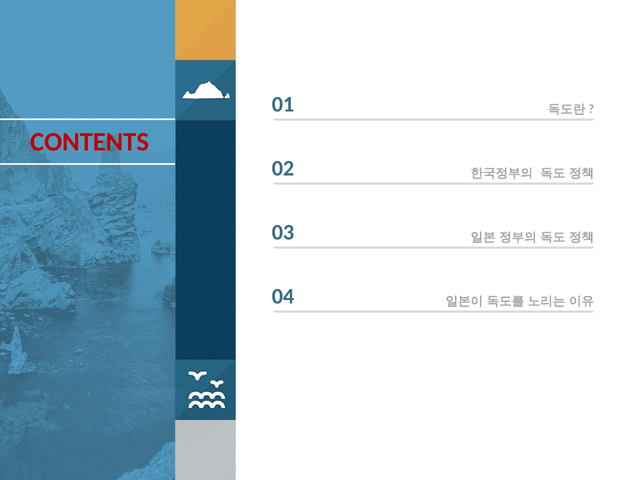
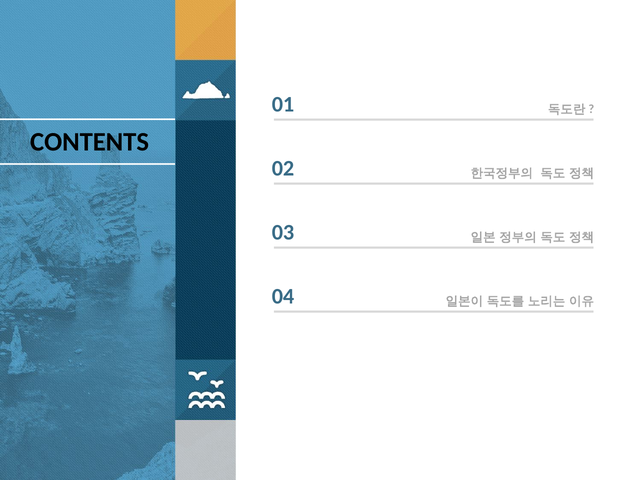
CONTENTS colour: red -> black (90, 142)
